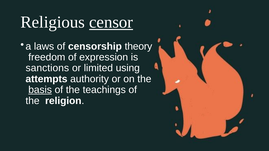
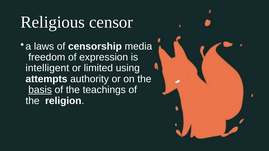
censor underline: present -> none (111, 22)
theory: theory -> media (138, 46)
sanctions: sanctions -> intelligent (47, 68)
